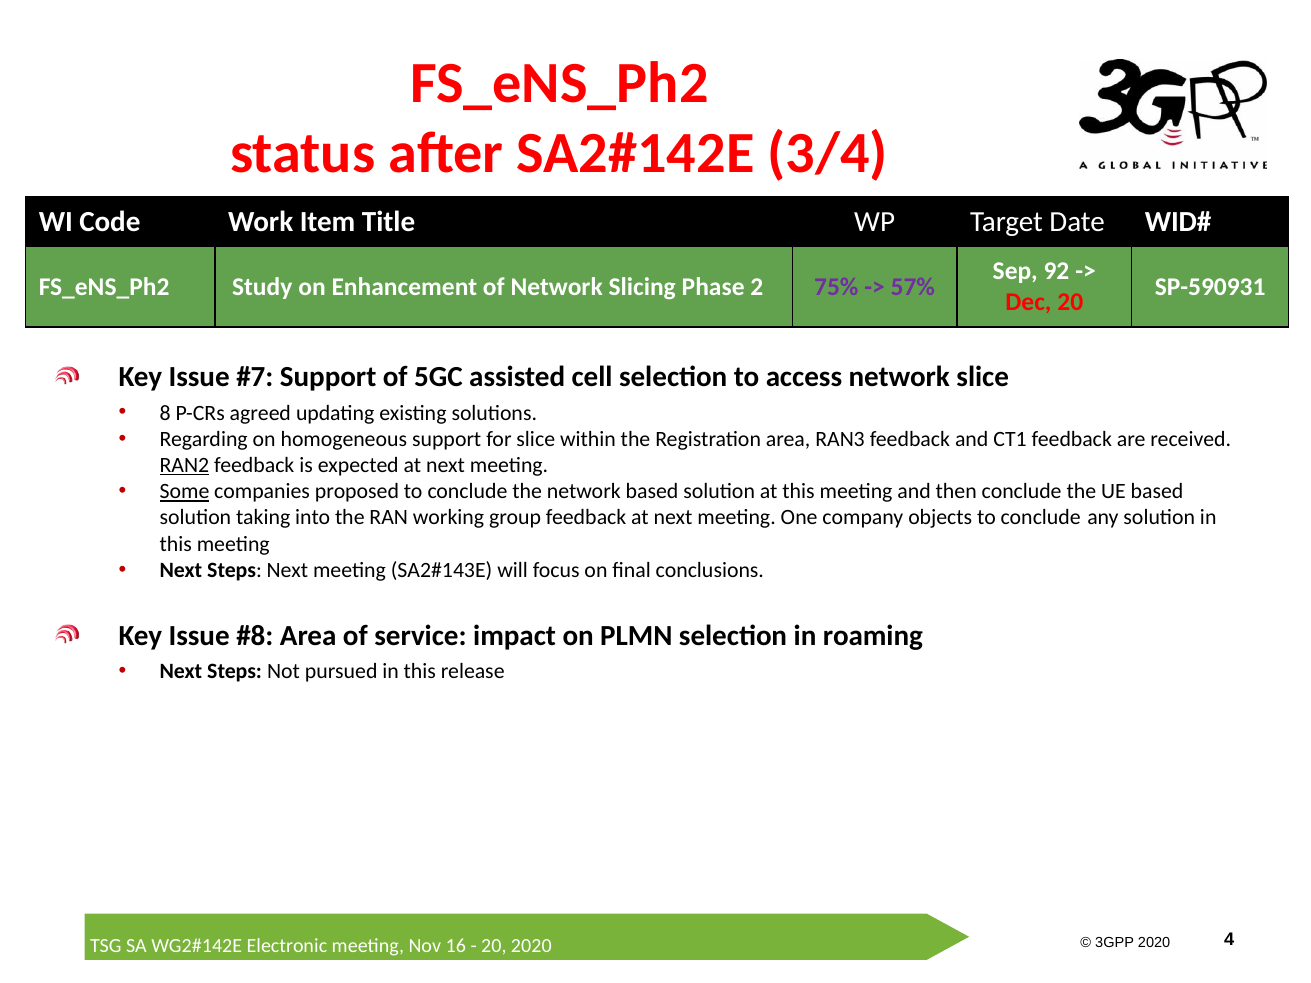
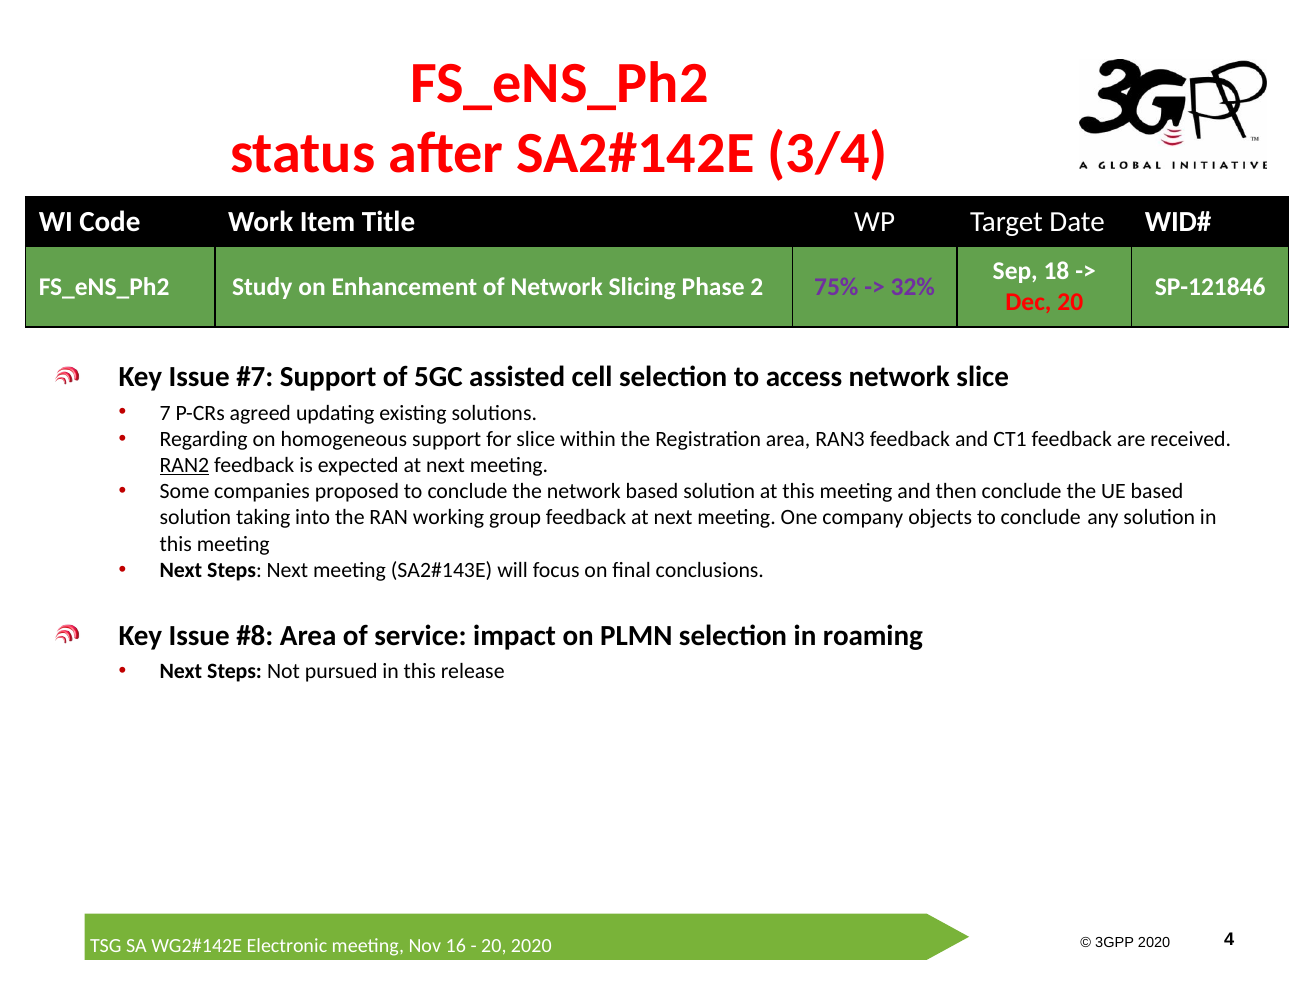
92: 92 -> 18 (1056, 271)
57%: 57% -> 32% (913, 287)
SP-590931: SP-590931 -> SP-121846 (1210, 287)
8: 8 -> 7 (165, 413)
Some underline: present -> none (185, 492)
